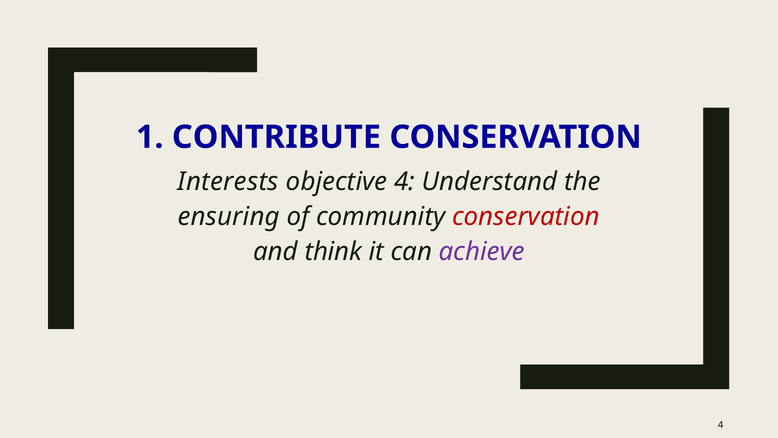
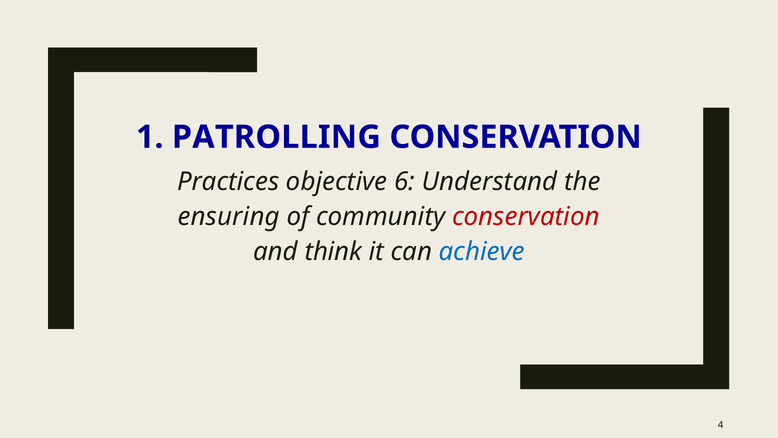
CONTRIBUTE: CONTRIBUTE -> PATROLLING (276, 137)
Interests: Interests -> Practices (228, 182)
objective 4: 4 -> 6 (405, 182)
achieve colour: purple -> blue (482, 251)
